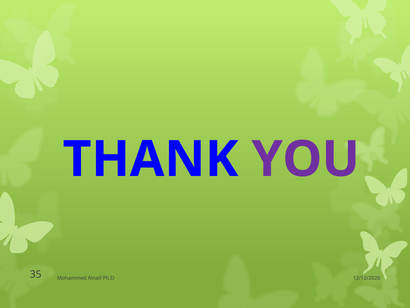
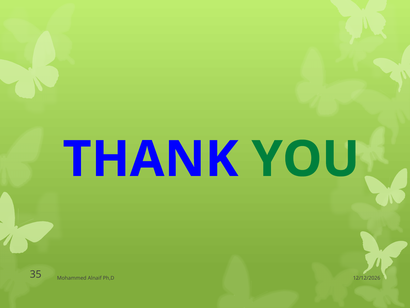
YOU colour: purple -> green (306, 159)
